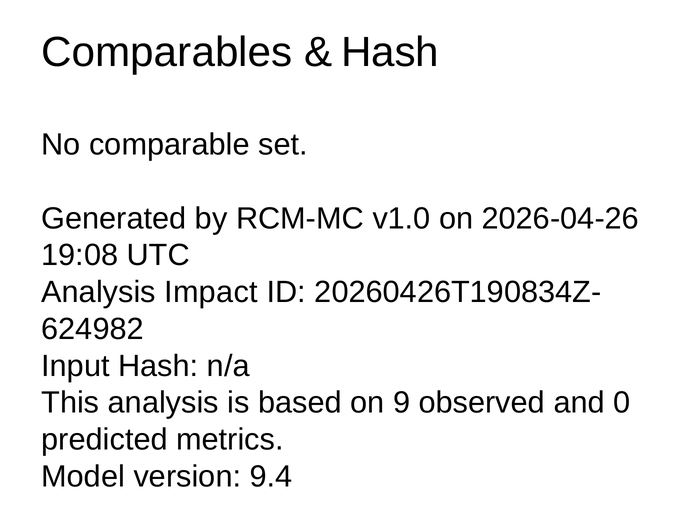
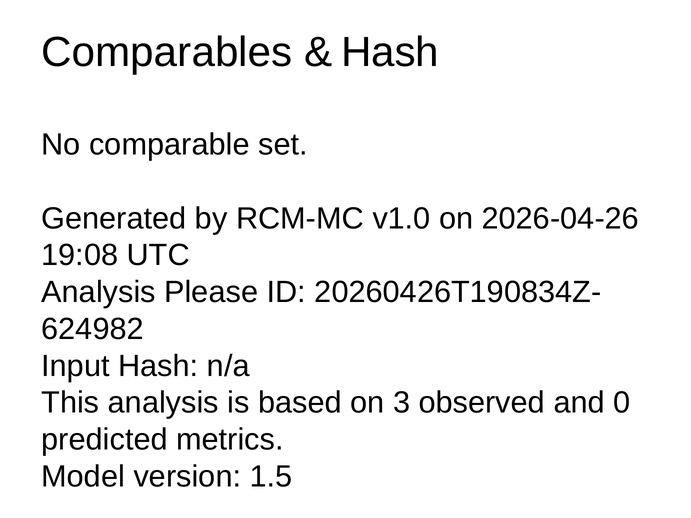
Impact: Impact -> Please (211, 292)
9: 9 -> 3 (402, 403)
9.4: 9.4 -> 1.5 (271, 477)
